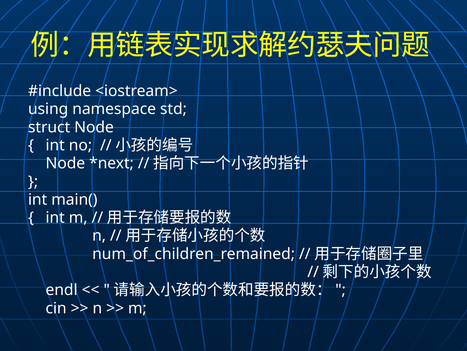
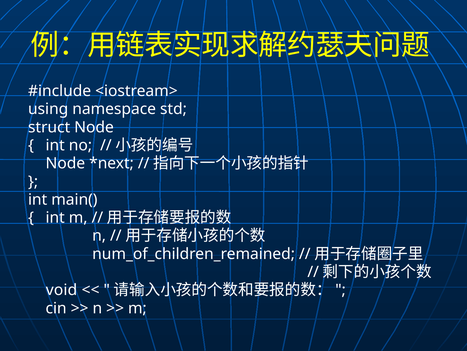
endl: endl -> void (62, 289)
